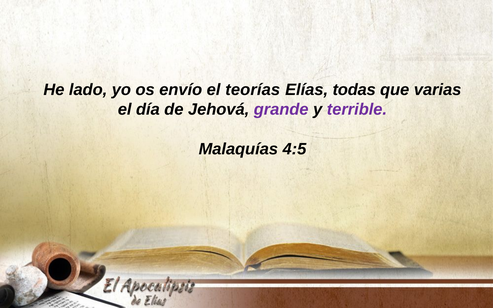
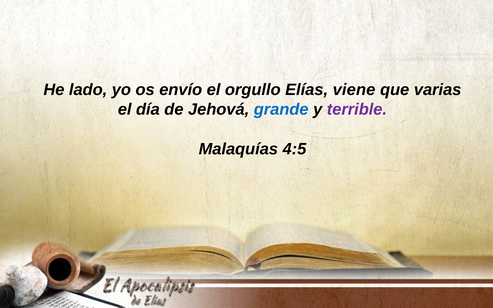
teorías: teorías -> orgullo (253, 90)
todas: todas -> viene (354, 90)
grande colour: purple -> blue (281, 110)
